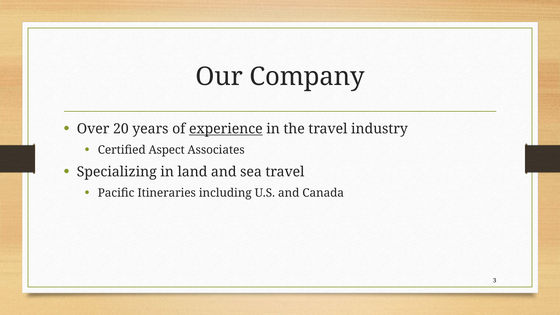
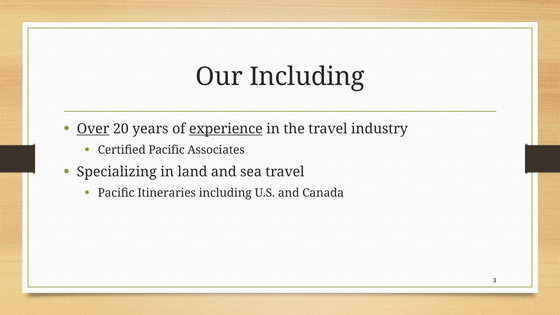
Our Company: Company -> Including (307, 77)
Over underline: none -> present (93, 129)
Certified Aspect: Aspect -> Pacific (167, 150)
